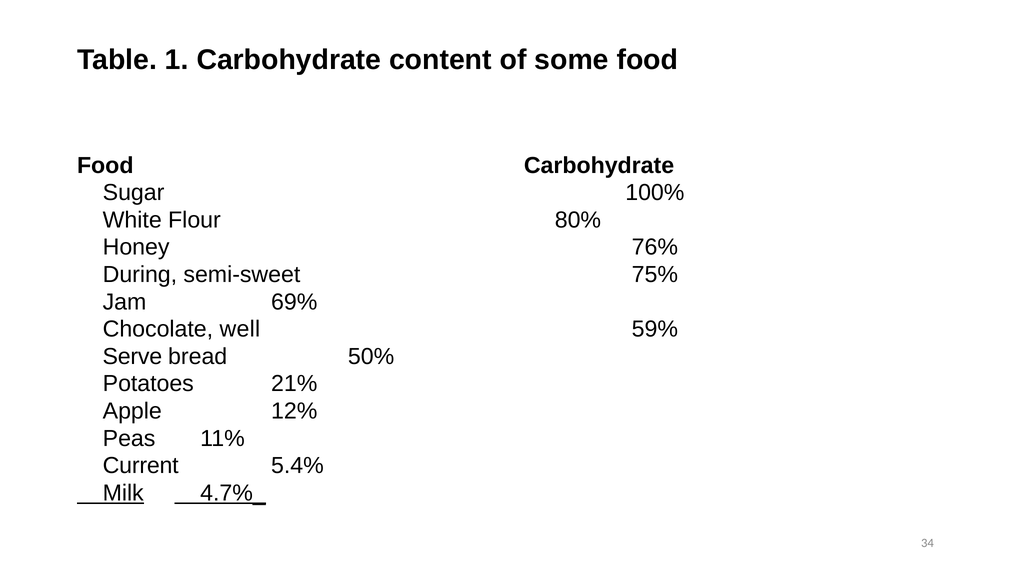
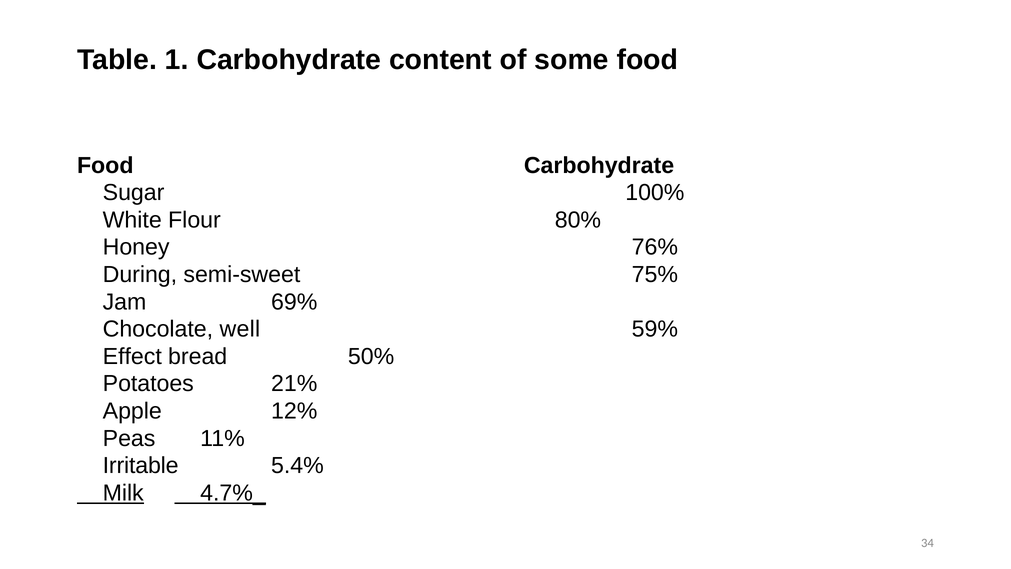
Serve: Serve -> Effect (132, 356)
Current: Current -> Irritable (141, 465)
